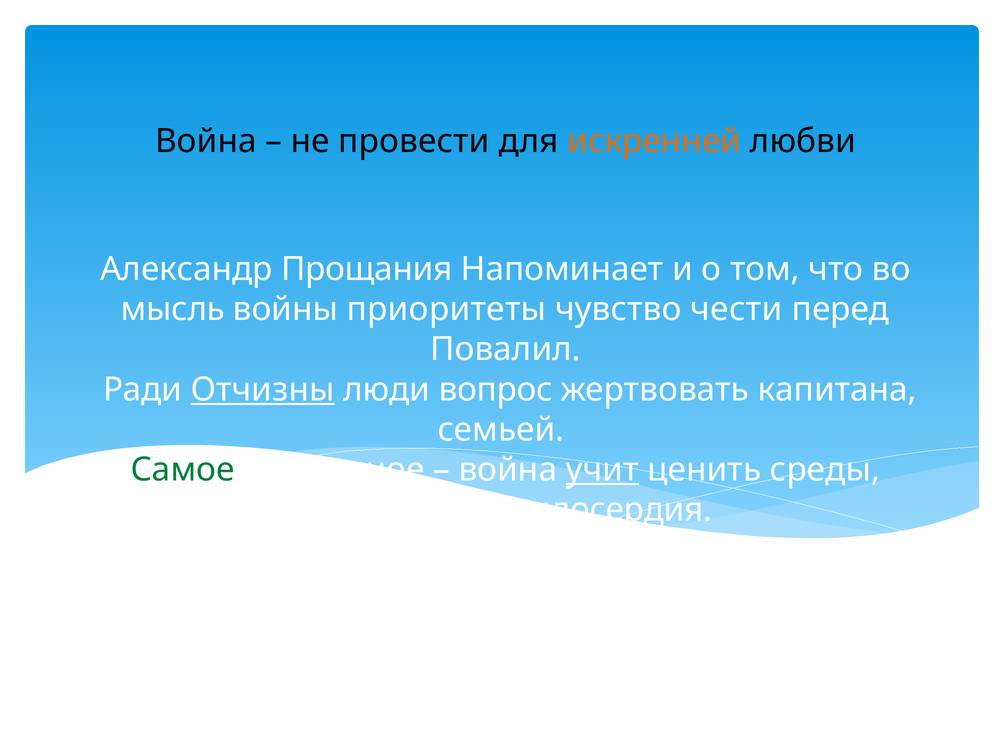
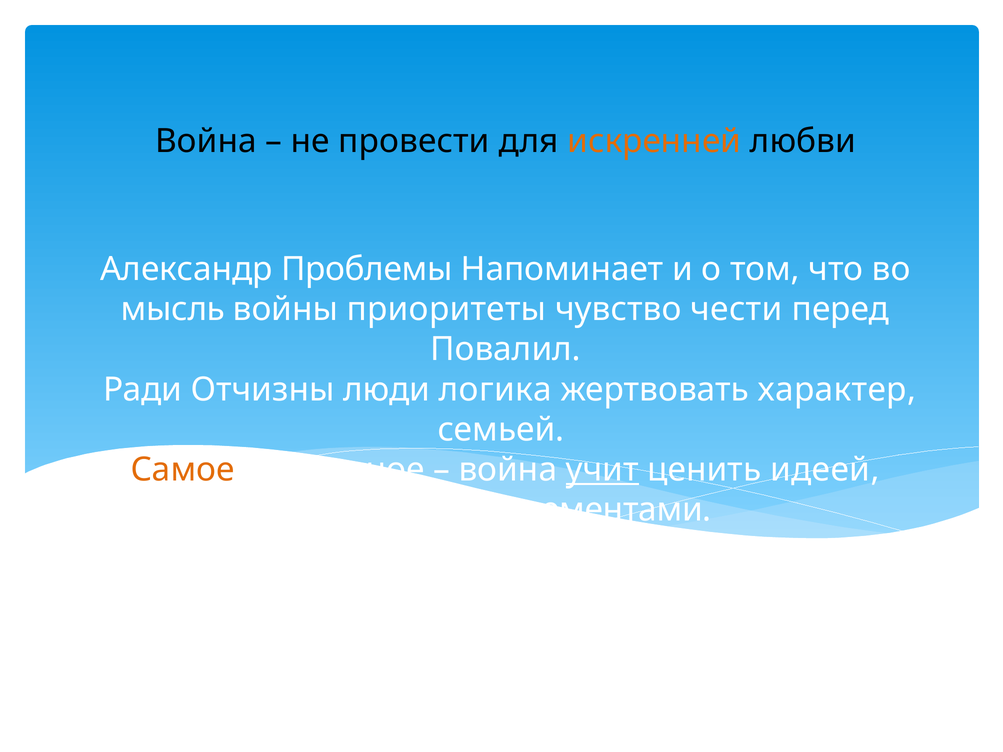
Прощания: Прощания -> Проблемы (367, 269)
Отчизны underline: present -> none (263, 390)
вопрос: вопрос -> логика (495, 390)
капитана: капитана -> характер (837, 390)
Самое colour: green -> orange (183, 470)
среды: среды -> идеей (825, 470)
милосердия: милосердия -> элементами (609, 510)
